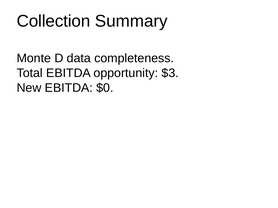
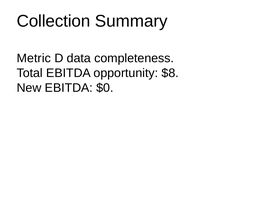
Monte: Monte -> Metric (34, 58)
$3: $3 -> $8 (170, 73)
